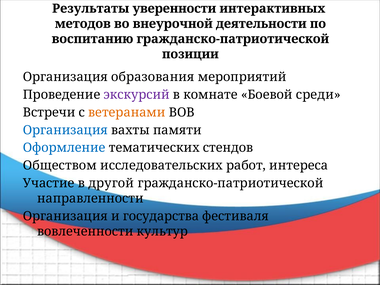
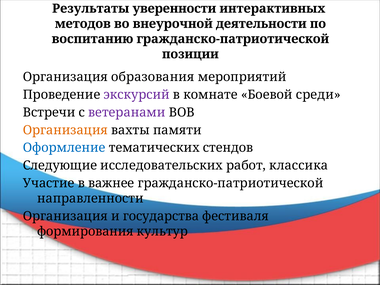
ветеранами colour: orange -> purple (127, 112)
Организация colour: blue -> orange (65, 130)
Обществом: Обществом -> Следующие (60, 166)
интереса: интереса -> классика (299, 166)
другой: другой -> важнее (111, 183)
вовлеченности: вовлеченности -> формирования (85, 231)
